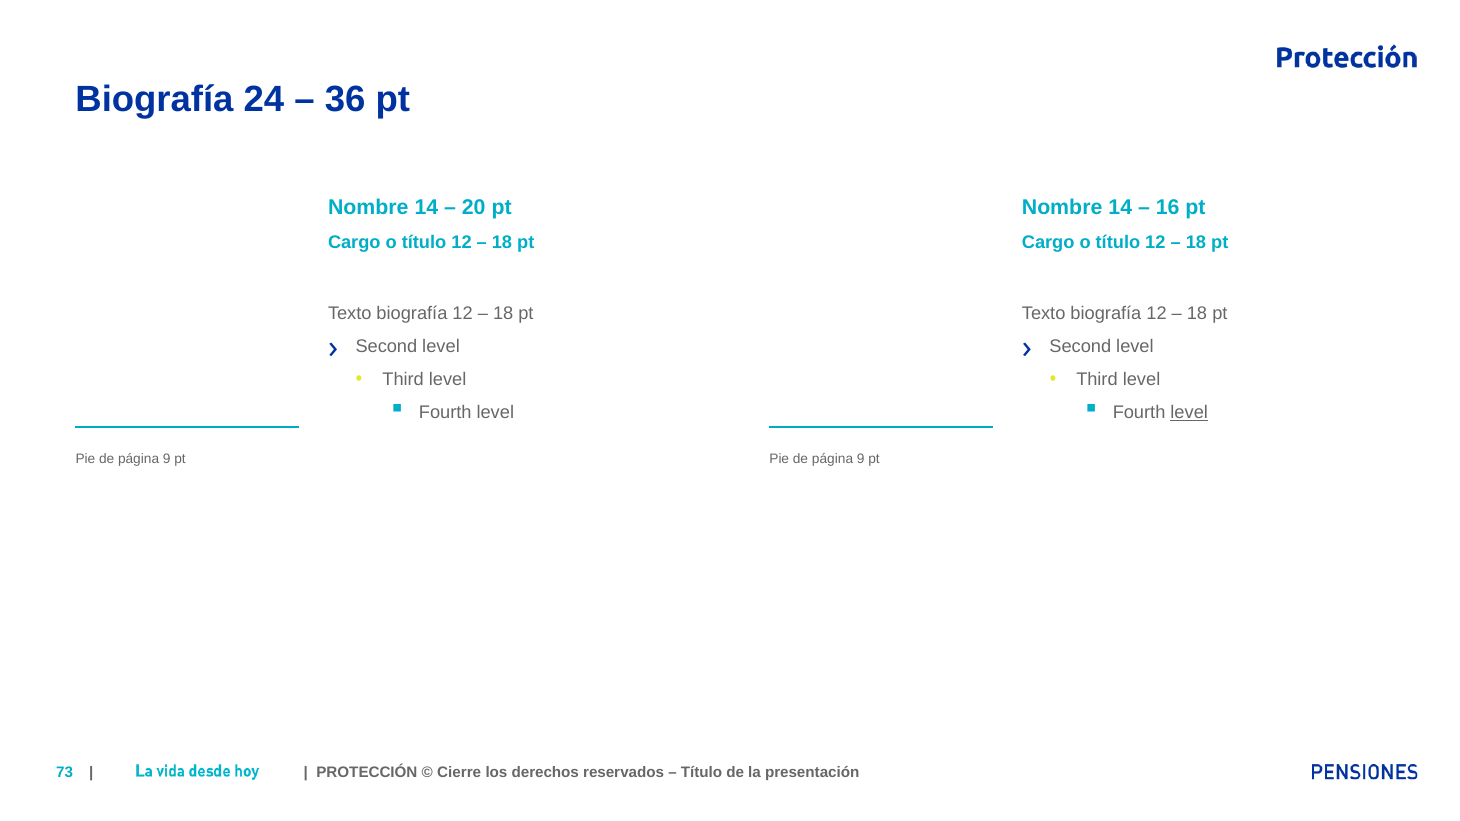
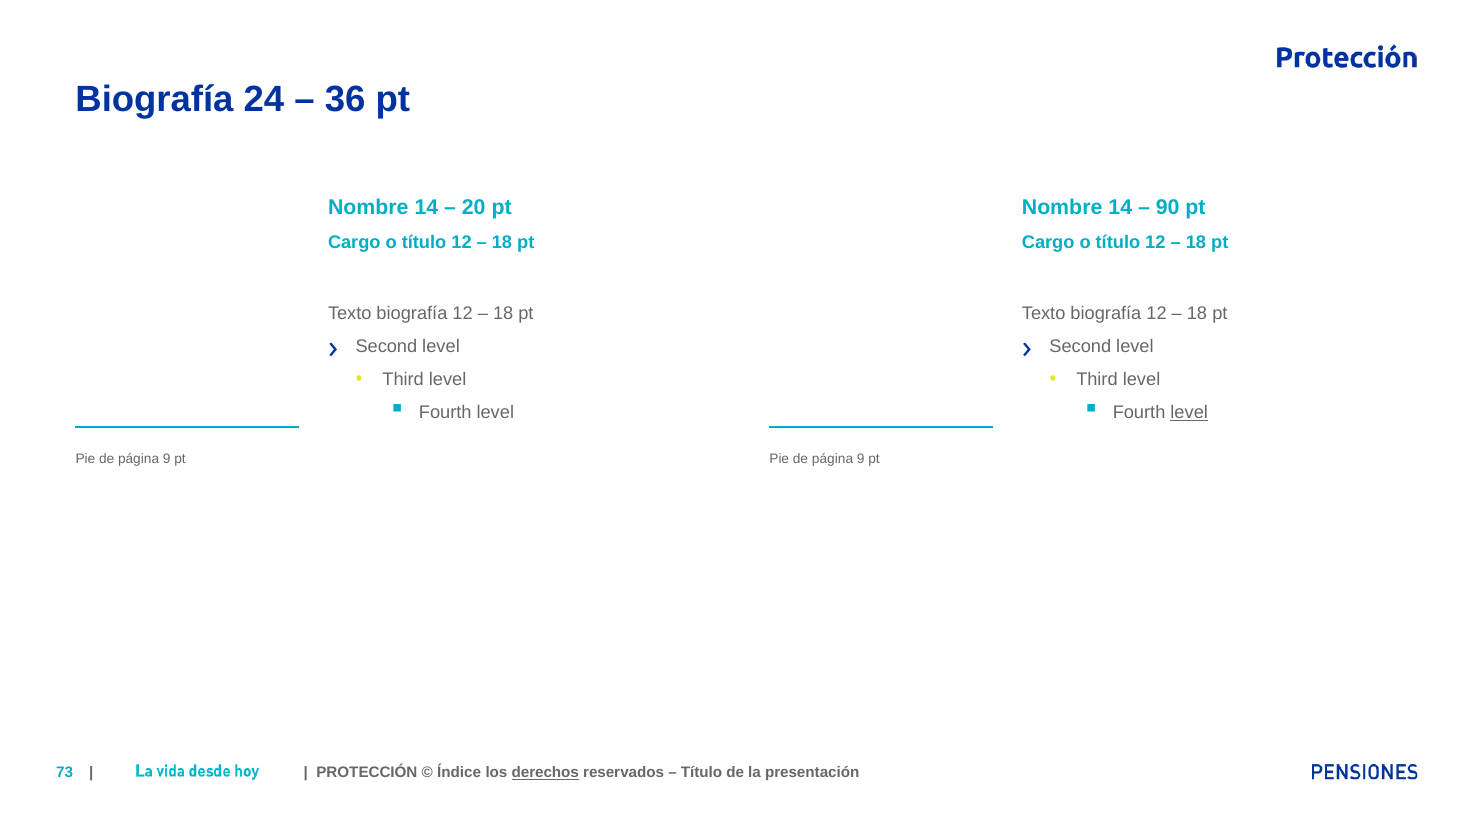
16: 16 -> 90 (1168, 207)
Cierre: Cierre -> Índice (459, 773)
derechos underline: none -> present (545, 773)
